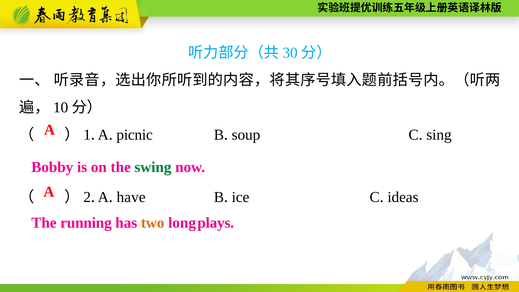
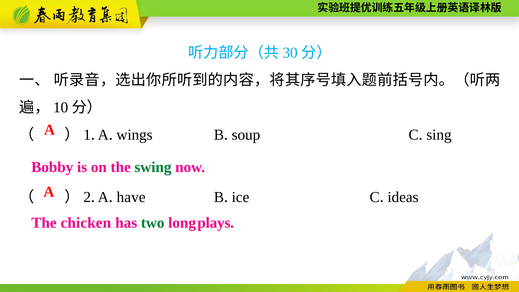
picnic: picnic -> wings (135, 135)
running: running -> chicken (86, 223)
two colour: orange -> green (153, 223)
